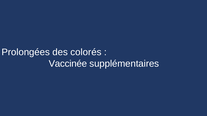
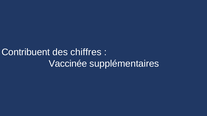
Prolongées: Prolongées -> Contribuent (26, 52)
colorés: colorés -> chiffres (86, 52)
